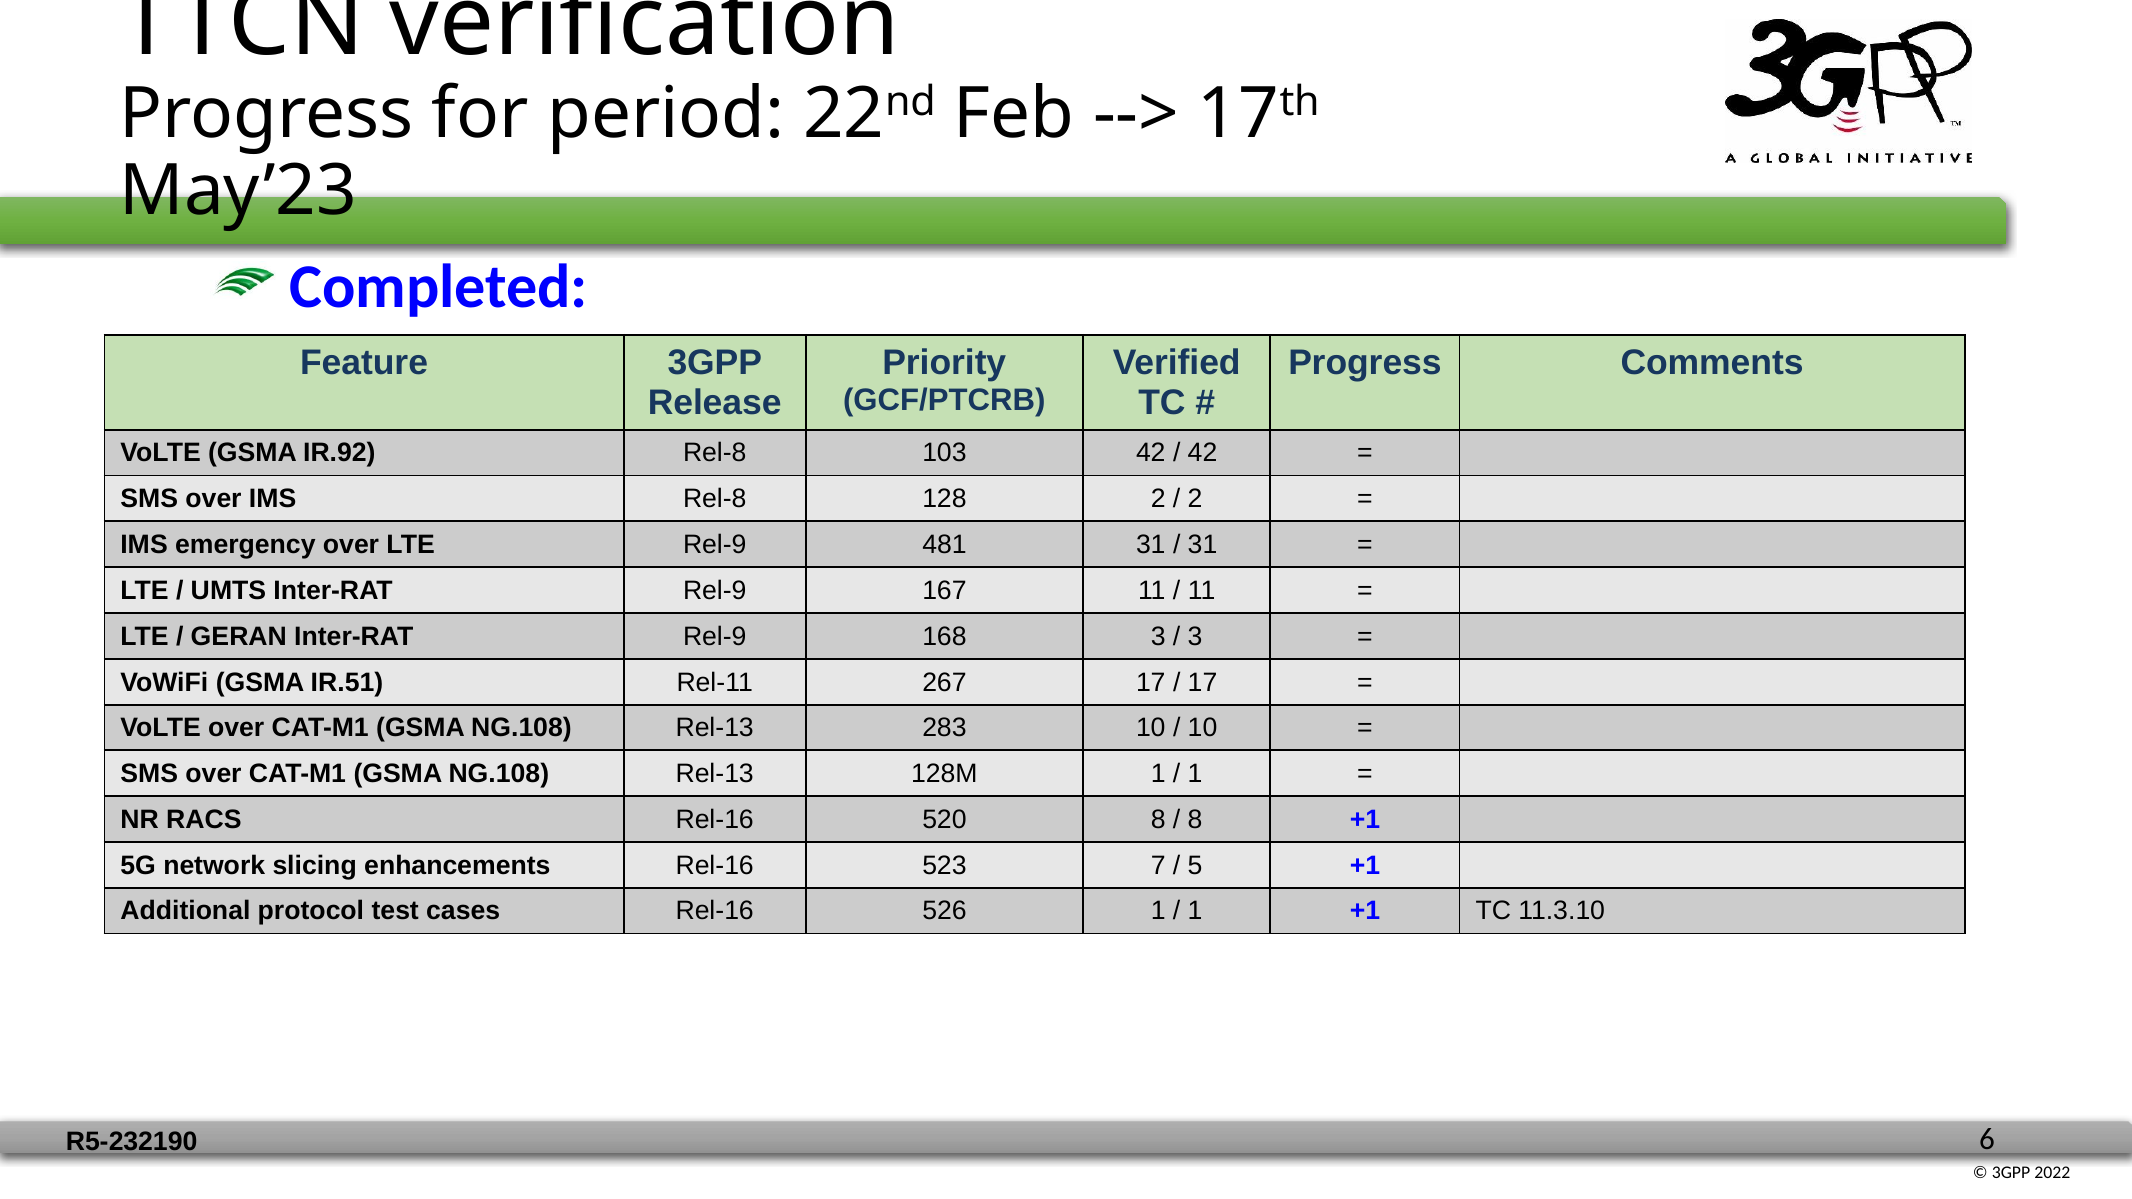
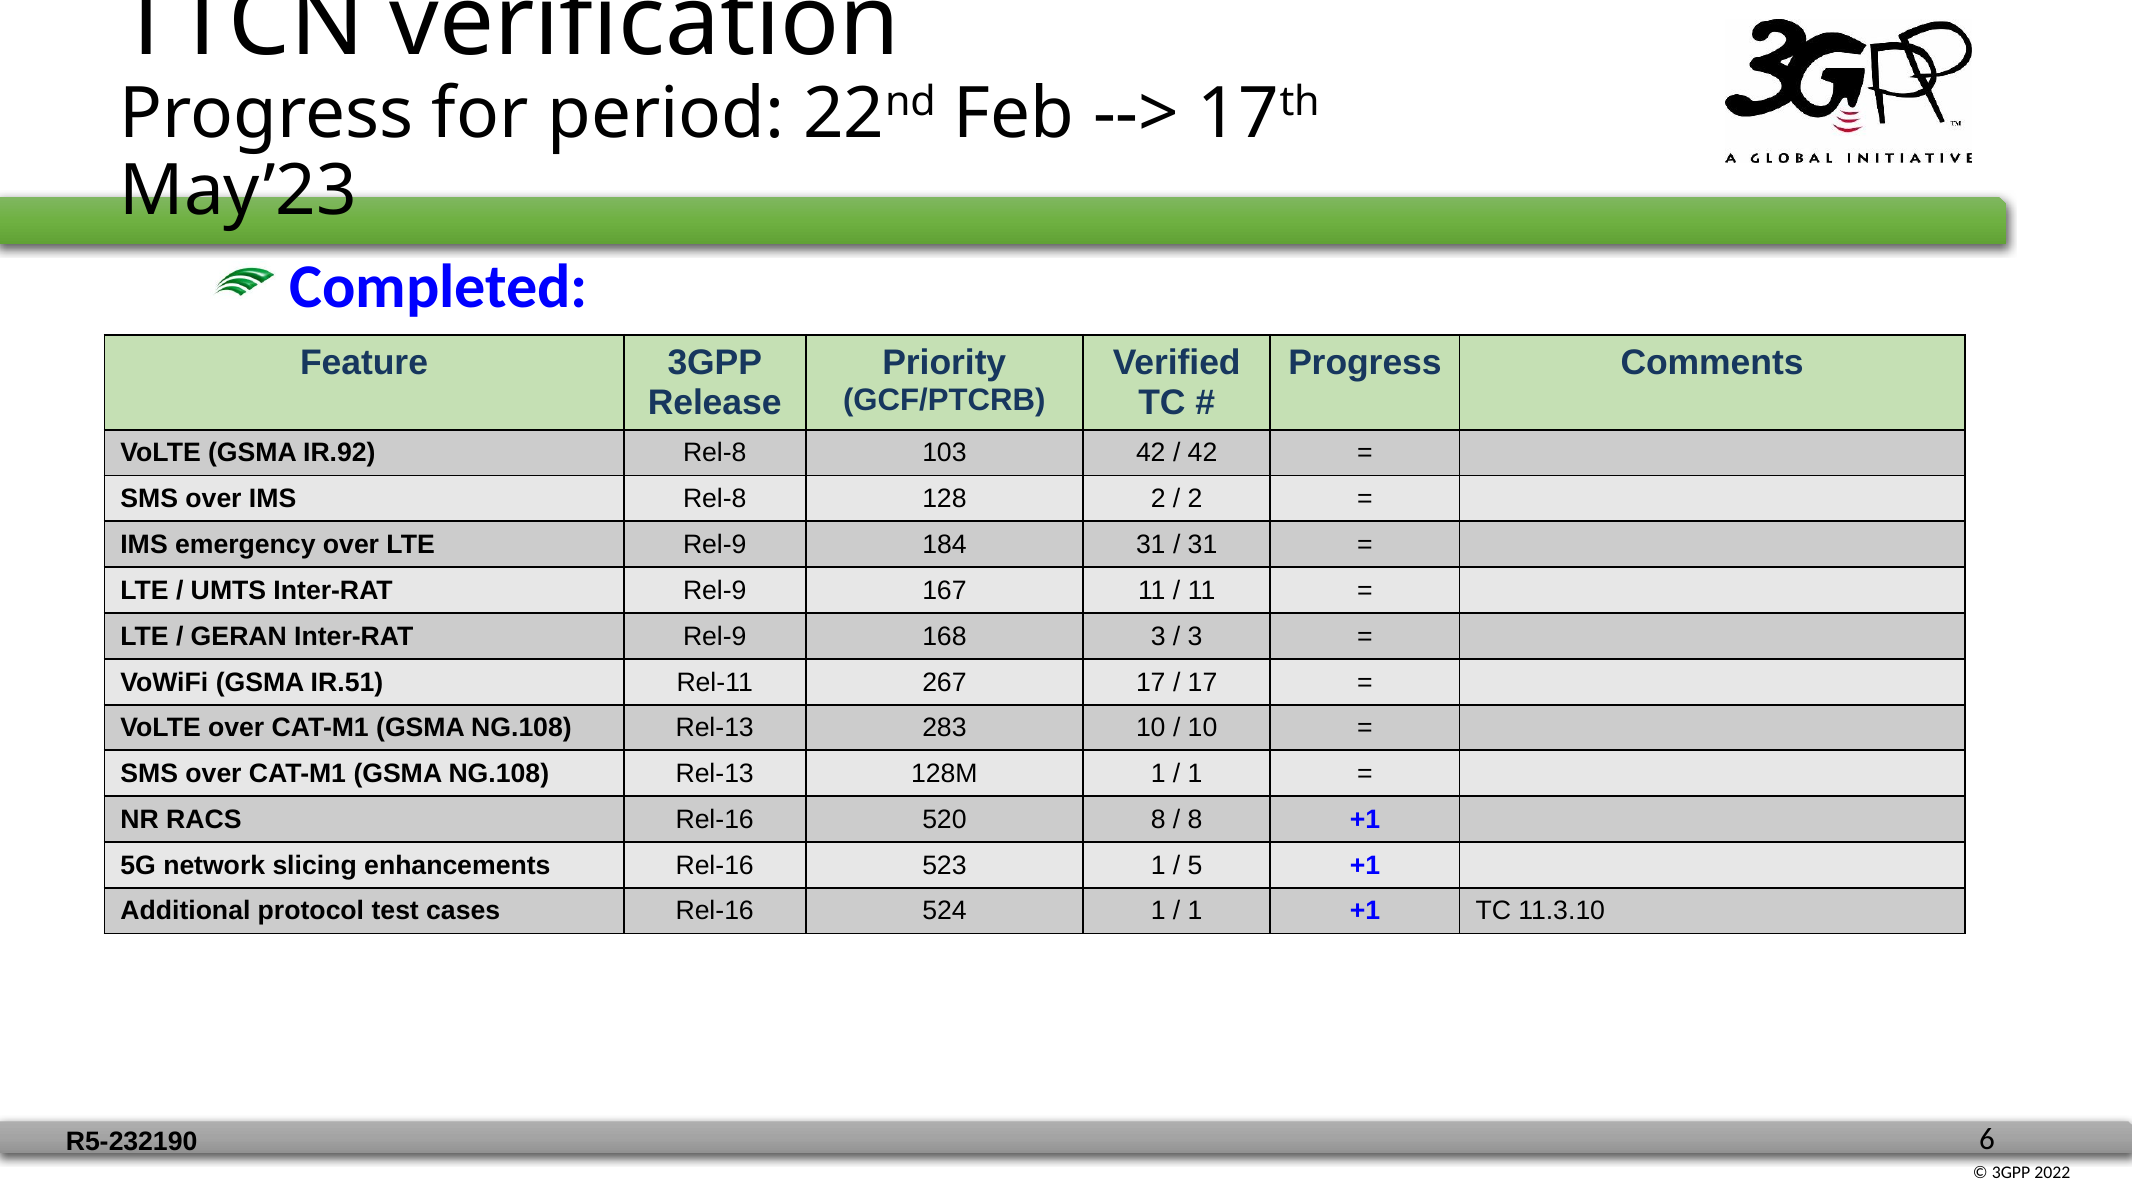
481: 481 -> 184 (944, 545)
523 7: 7 -> 1 (1158, 865)
526: 526 -> 524 (944, 911)
